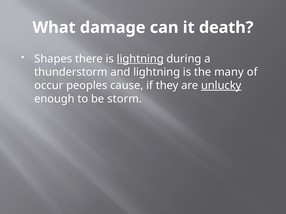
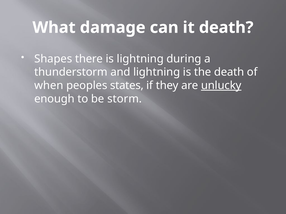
lightning underline: present -> none (140, 59)
the many: many -> death (229, 72)
occur: occur -> when (49, 86)
cause: cause -> states (127, 86)
